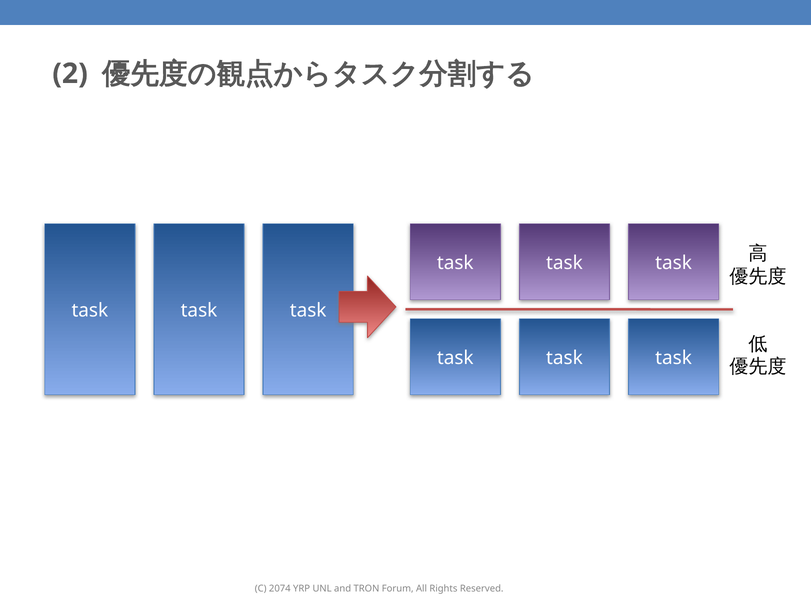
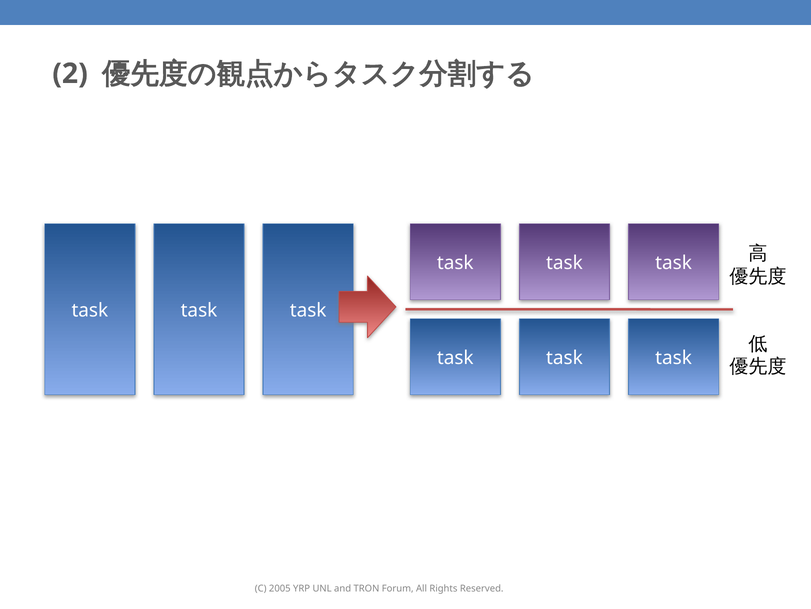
2074: 2074 -> 2005 (280, 588)
